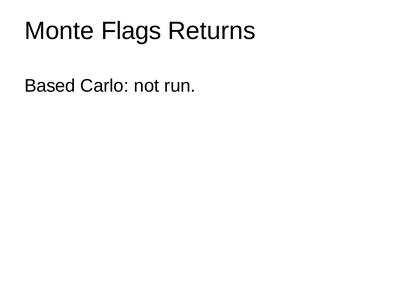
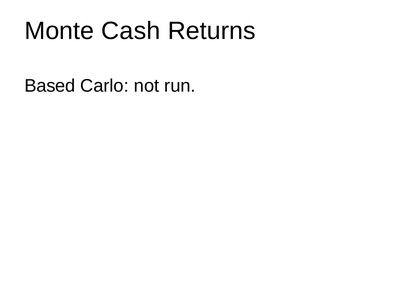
Flags: Flags -> Cash (131, 31)
